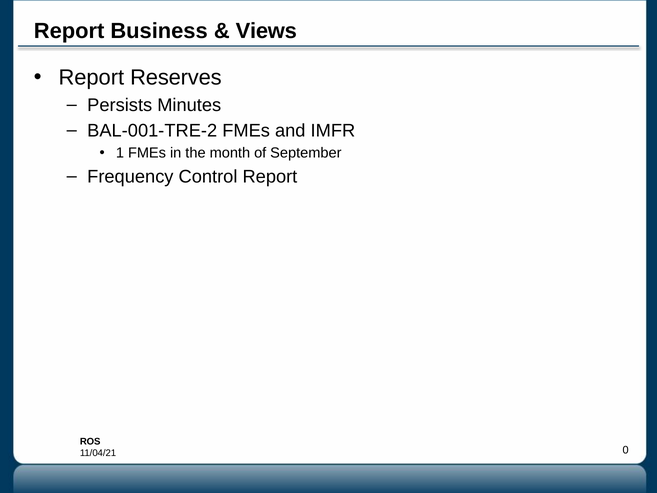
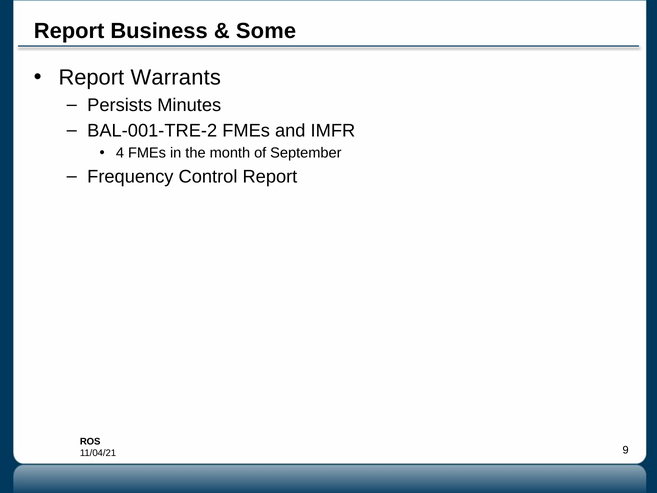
Views: Views -> Some (266, 31)
Reserves: Reserves -> Warrants (176, 78)
1: 1 -> 4 (120, 153)
0: 0 -> 9 (626, 450)
